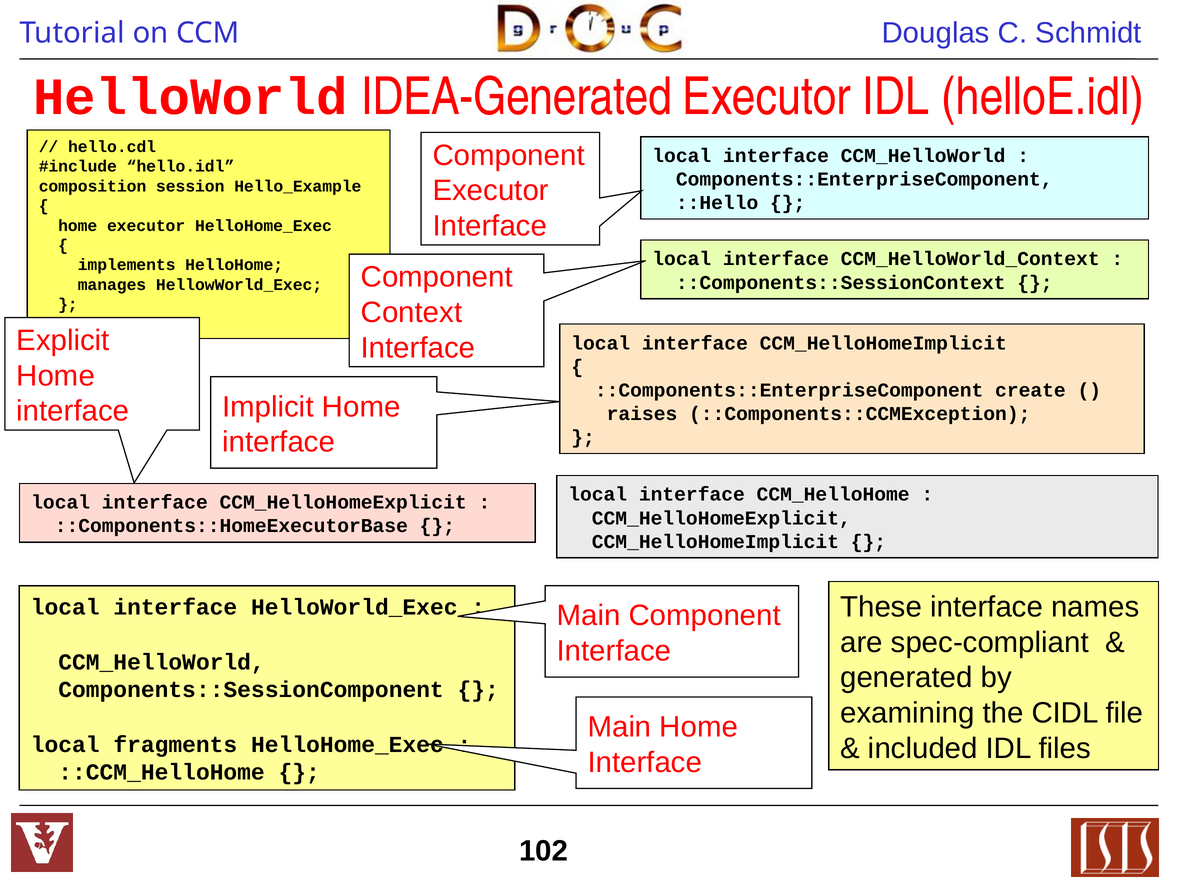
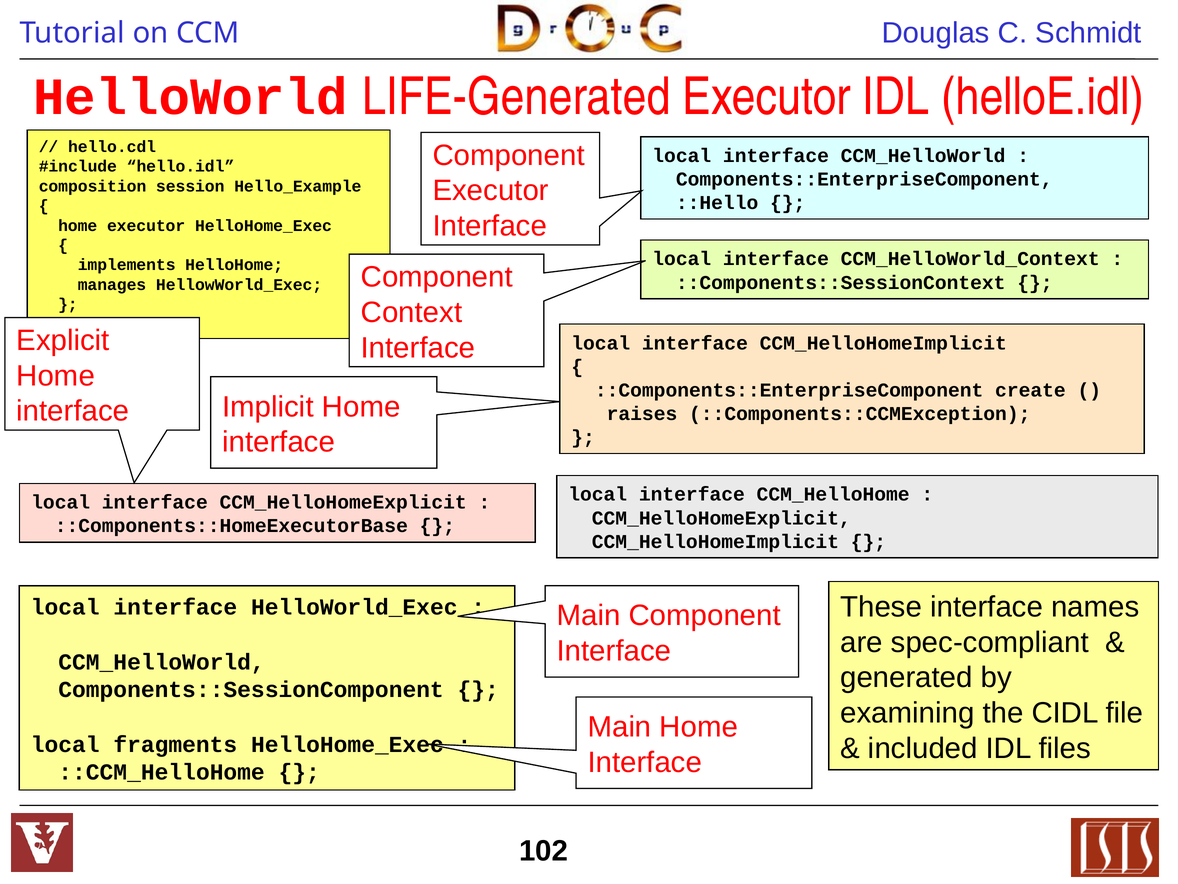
IDEA-Generated: IDEA-Generated -> LIFE-Generated (516, 97)
